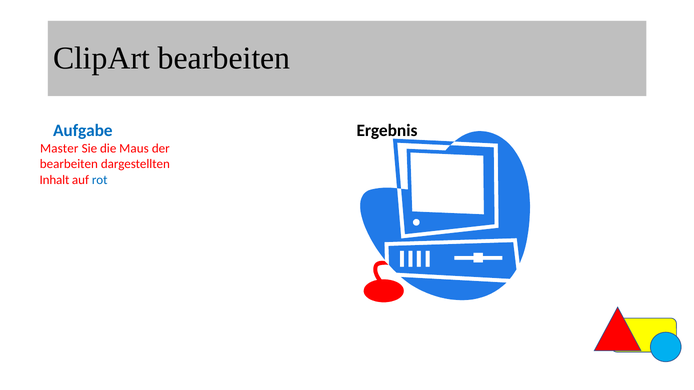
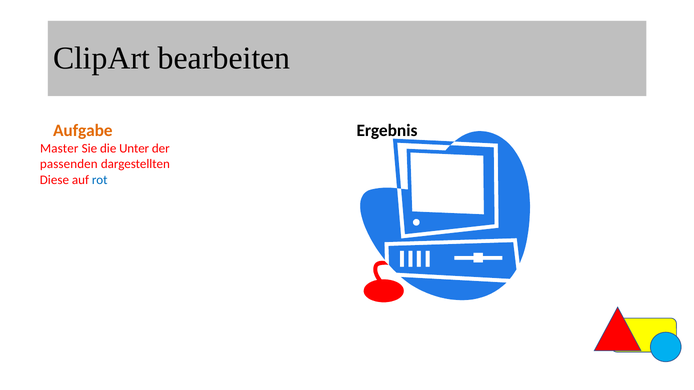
Aufgabe colour: blue -> orange (83, 131)
Maus: Maus -> Unter (134, 149)
bearbeiten: bearbeiten -> passenden (69, 164)
Inhalt: Inhalt -> Diese (54, 180)
